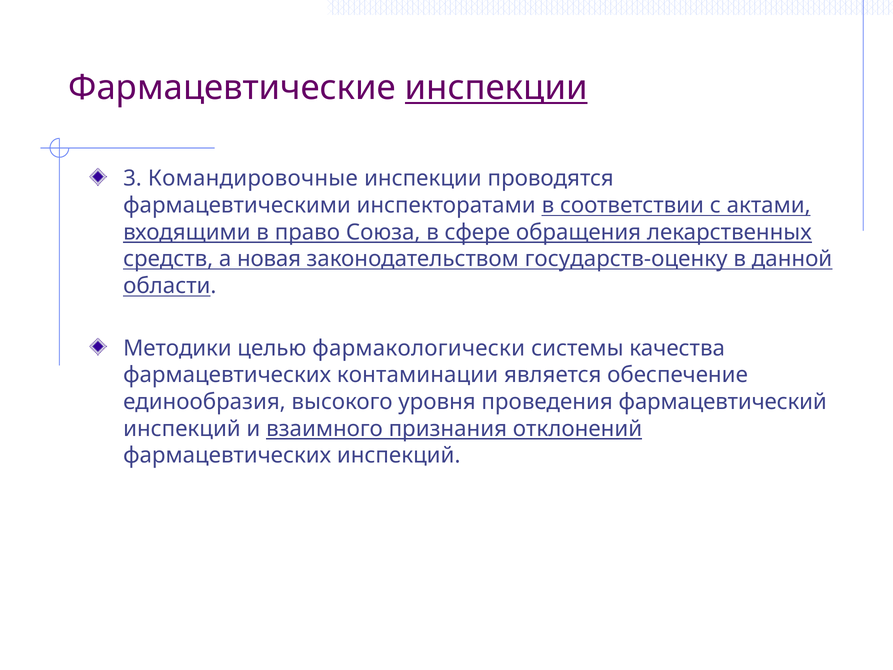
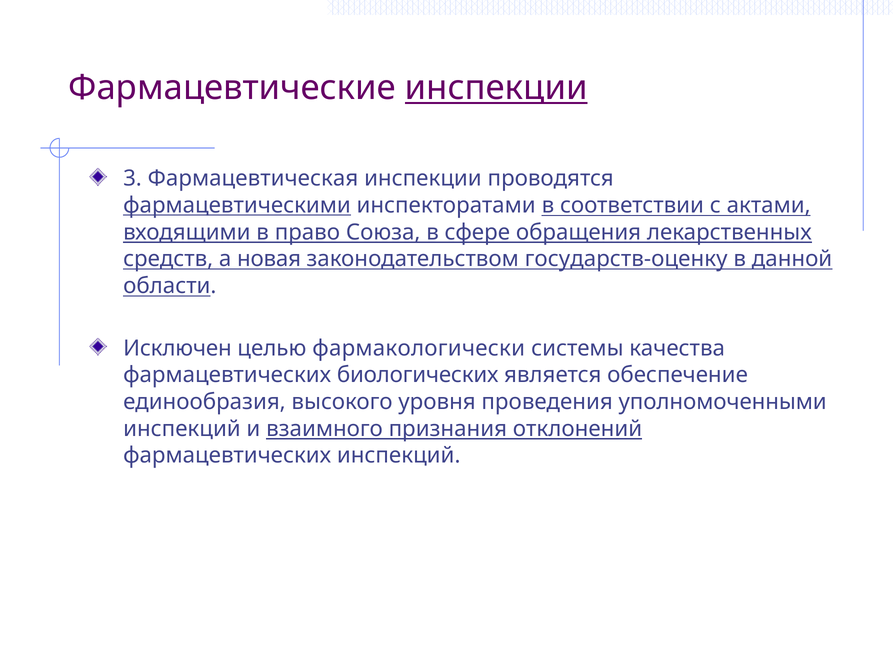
Командировочные: Командировочные -> Фармацевтическая (253, 178)
фармацевтическими underline: none -> present (237, 205)
Методики: Методики -> Исключен (177, 348)
контаминации: контаминации -> биологических (418, 375)
фармацевтический: фармацевтический -> уполномоченными (723, 402)
